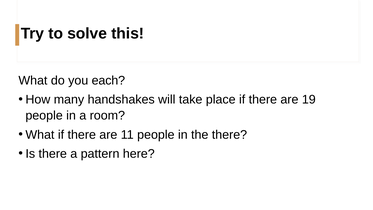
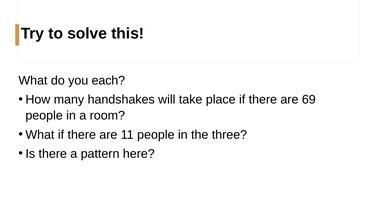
19: 19 -> 69 (309, 100)
the there: there -> three (229, 135)
